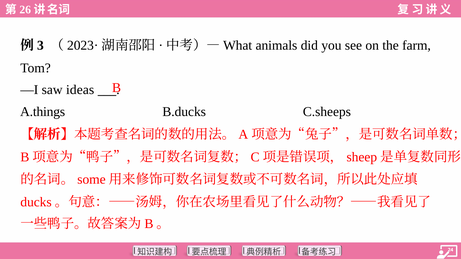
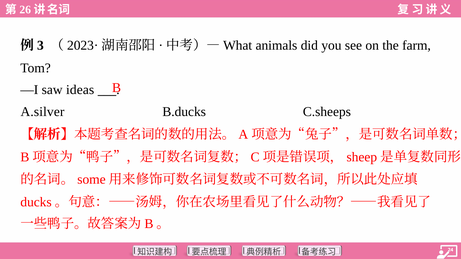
A.things: A.things -> A.silver (42, 112)
